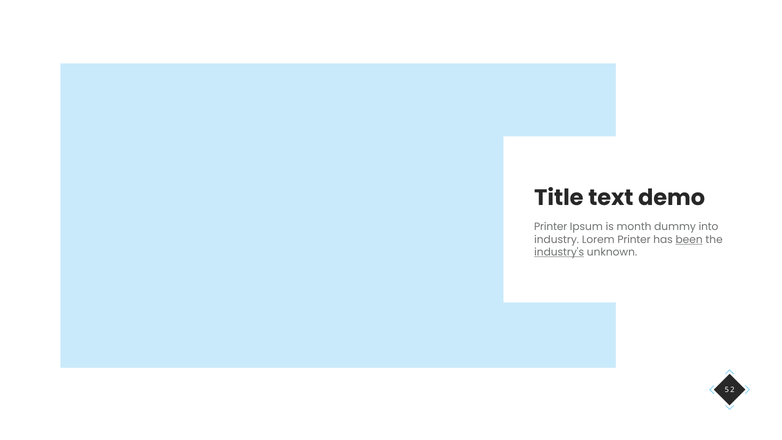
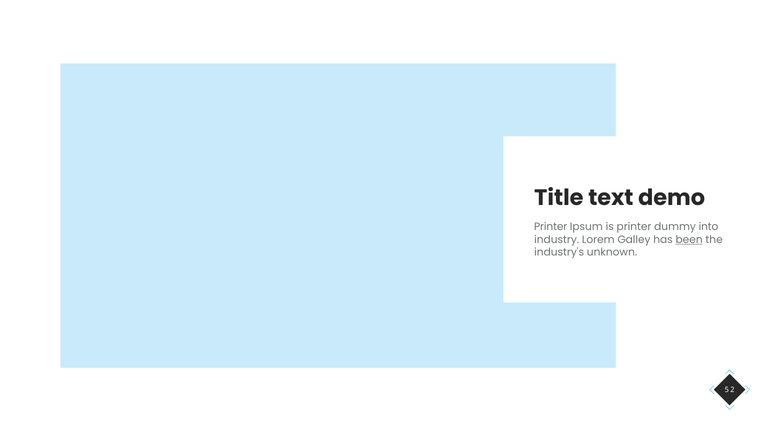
is month: month -> printer (634, 227)
Lorem Printer: Printer -> Galley (634, 239)
industry's underline: present -> none (559, 252)
